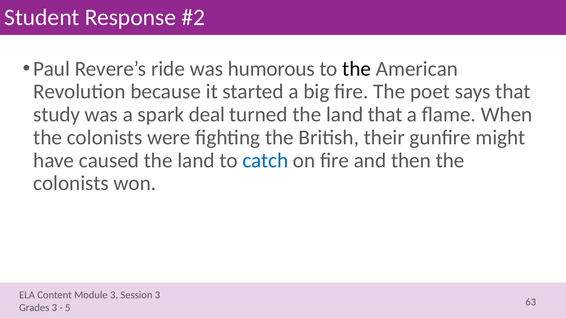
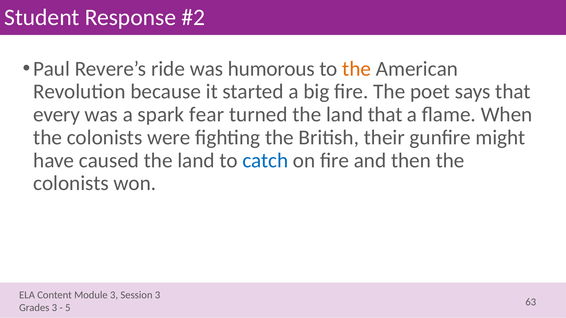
the colour: black -> orange (357, 69)
study: study -> every (57, 115)
deal: deal -> fear (207, 115)
